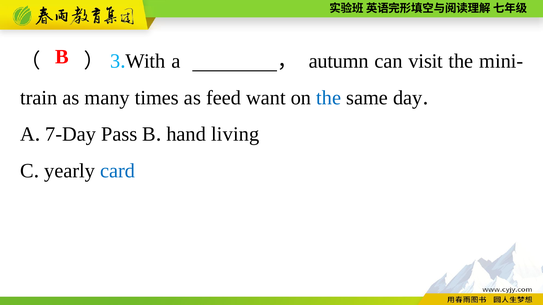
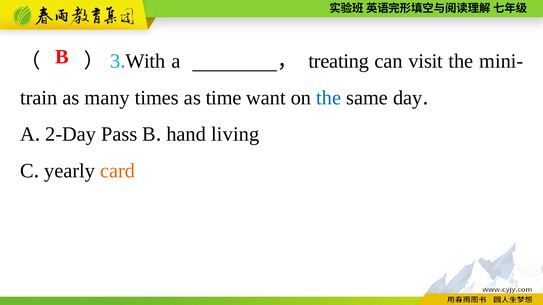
autumn: autumn -> treating (339, 61)
feed: feed -> time (224, 98)
7-Day: 7-Day -> 2-Day (71, 134)
card colour: blue -> orange (118, 171)
